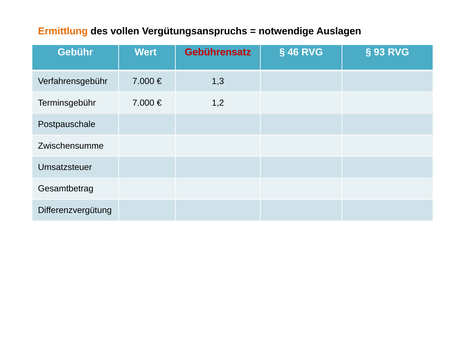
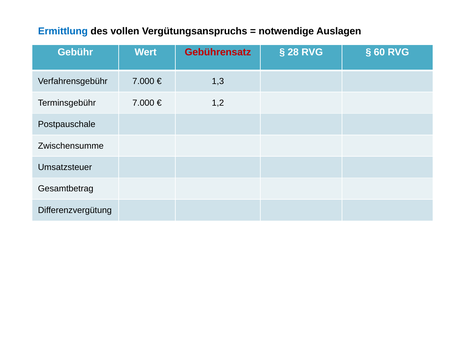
Ermittlung colour: orange -> blue (63, 31)
46: 46 -> 28 (293, 52)
93: 93 -> 60 (379, 52)
